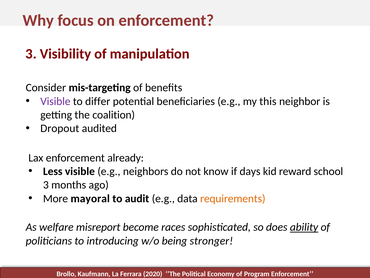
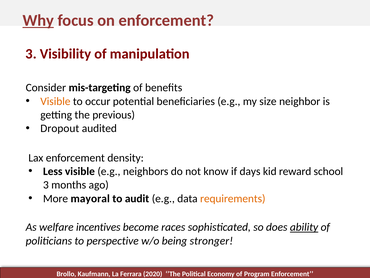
Why underline: none -> present (38, 20)
Visible colour: purple -> orange (55, 101)
differ: differ -> occur (98, 101)
this: this -> size (268, 101)
coalition: coalition -> previous (114, 115)
already: already -> density (126, 157)
misreport: misreport -> incentives (98, 227)
introducing: introducing -> perspective (113, 240)
